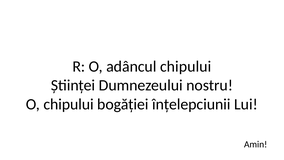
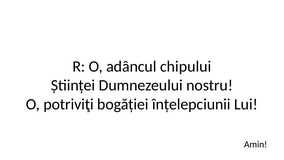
O chipului: chipului -> potriviţi (69, 104)
